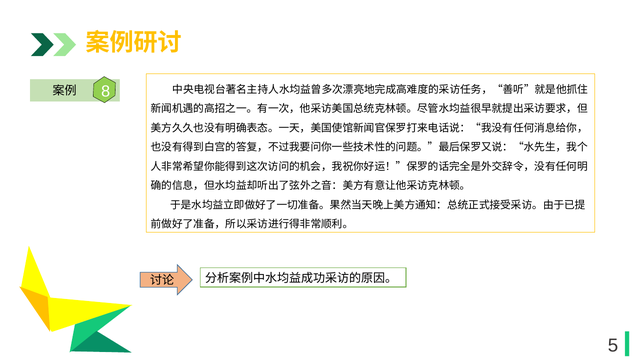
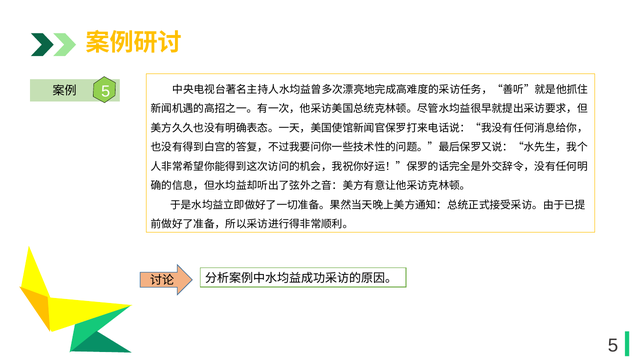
8: 8 -> 5 (106, 91)
